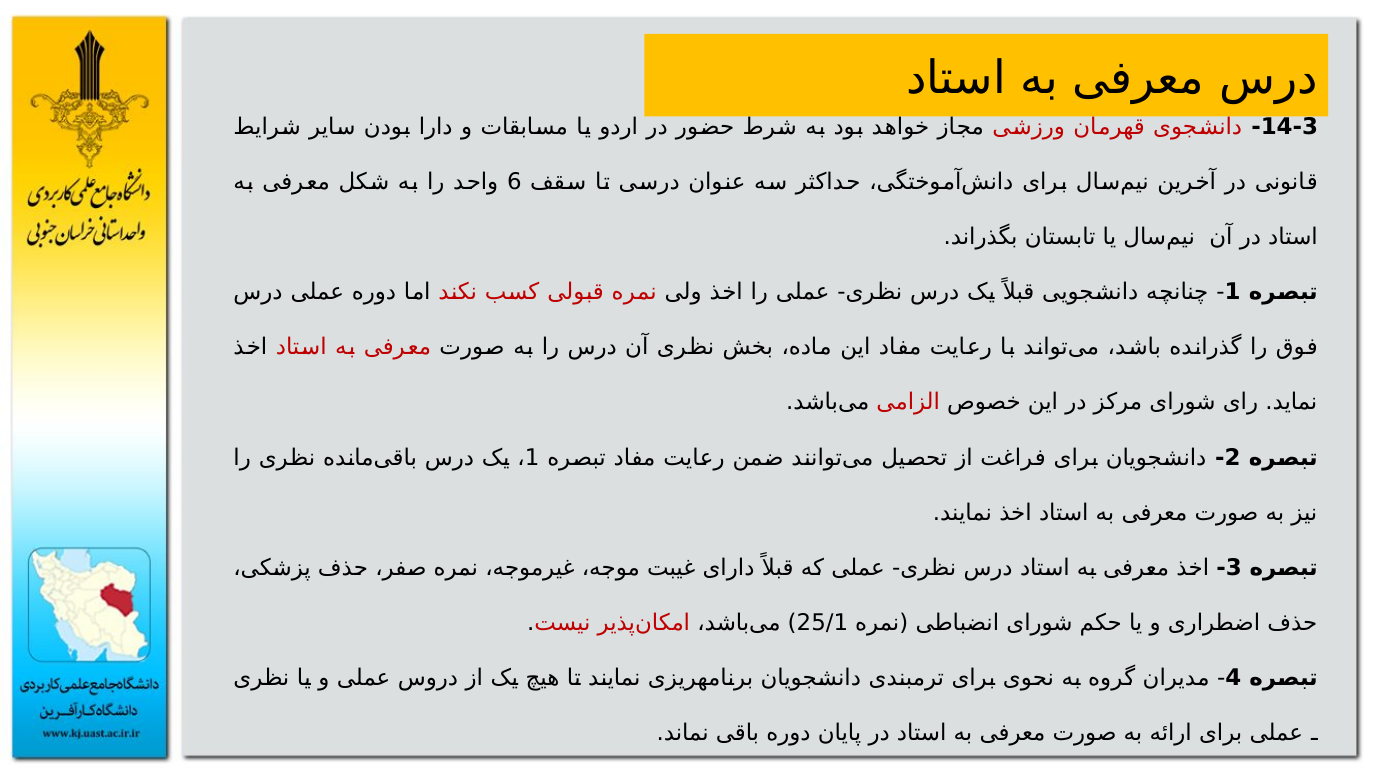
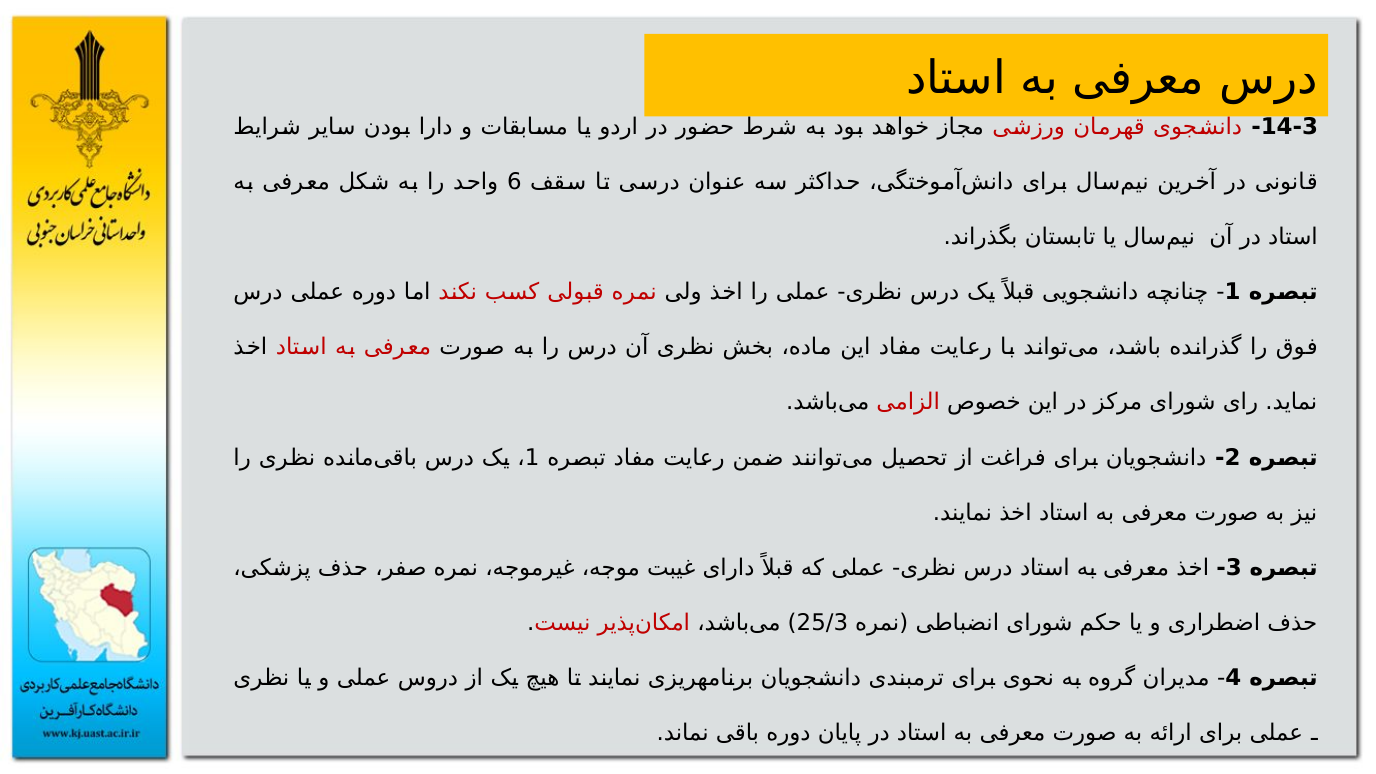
25/1: 25/1 -> 25/3 (822, 622)
